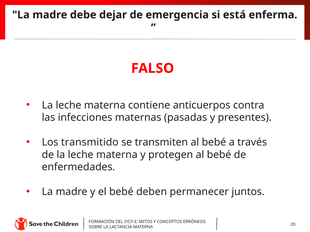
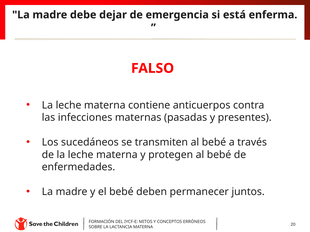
transmitido: transmitido -> sucedáneos (90, 143)
